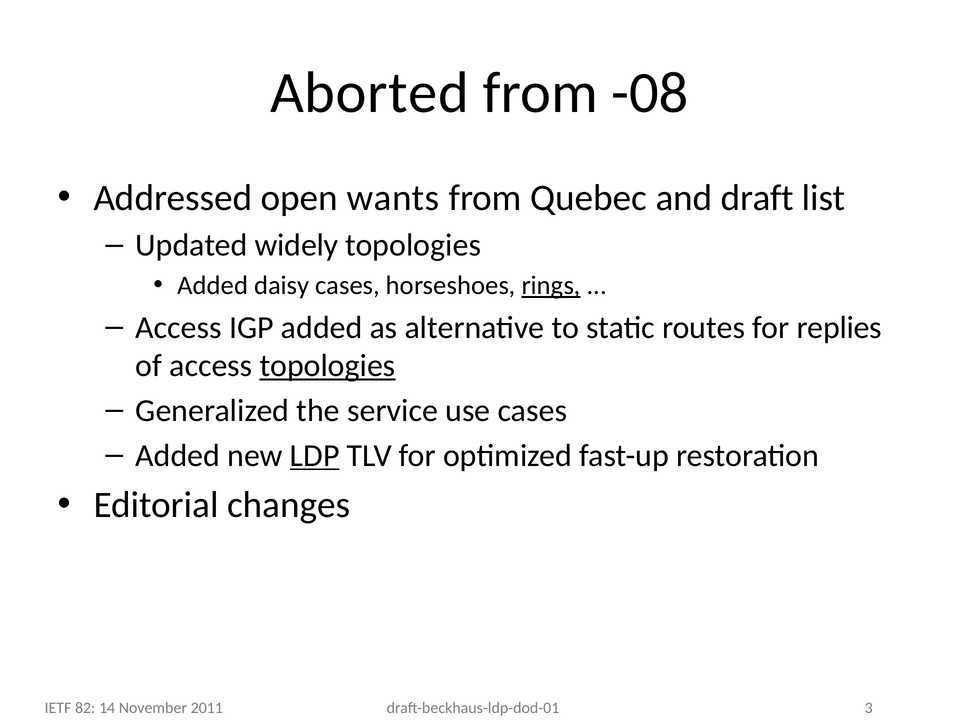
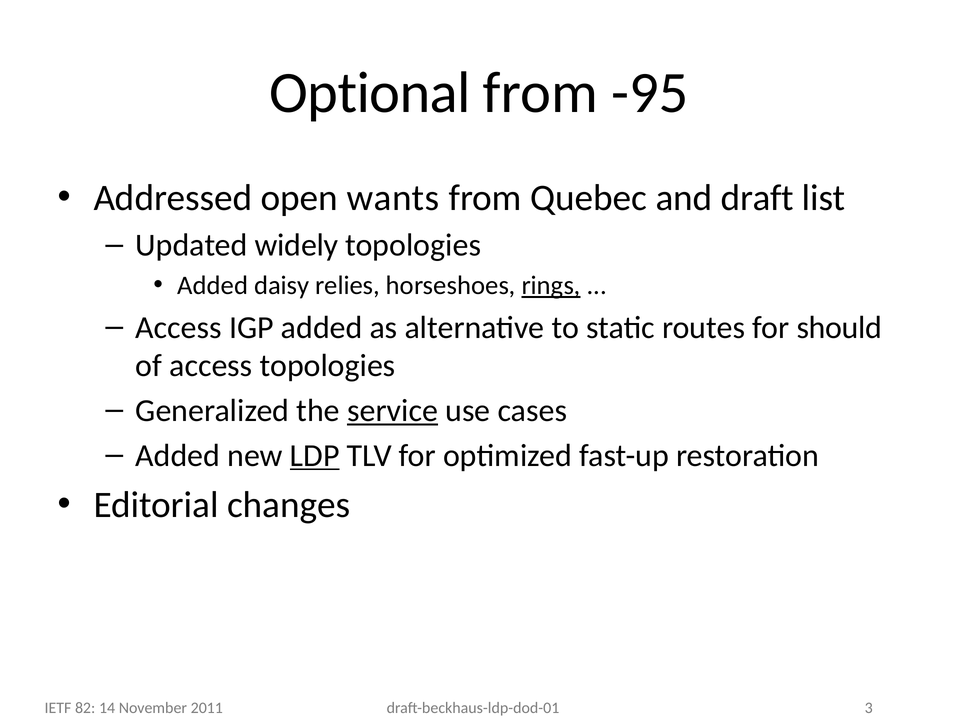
Aborted: Aborted -> Optional (370, 93)
-08: -08 -> -95 (650, 93)
daisy cases: cases -> relies (348, 285)
replies: replies -> should (839, 327)
topologies underline: present -> none (328, 366)
service underline: none -> present (392, 410)
